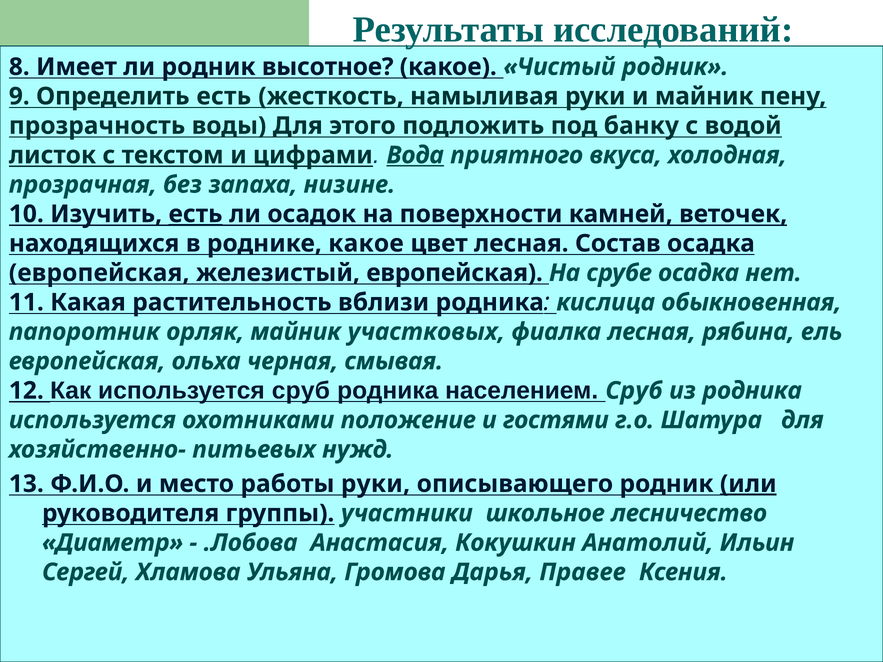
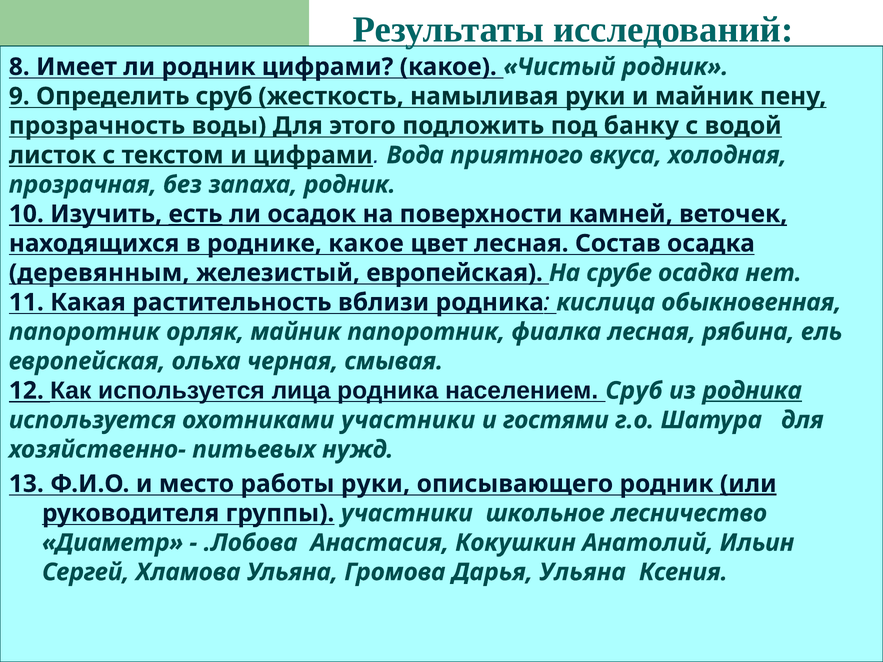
родник высотное: высотное -> цифрами (328, 67)
Определить есть: есть -> сруб (224, 96)
Вода underline: present -> none (415, 155)
запаха низине: низине -> родник (350, 185)
европейская: европейская -> деревянным (99, 273)
майник участковых: участковых -> папоротник (426, 332)
используется сруб: сруб -> лица (301, 391)
родника underline: none -> present (752, 391)
охотниками положение: положение -> участники (408, 420)
Дарья Правее: Правее -> Ульяна (583, 572)
